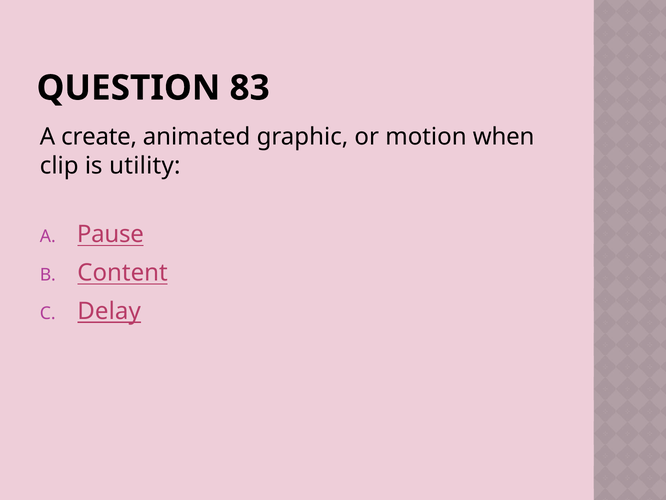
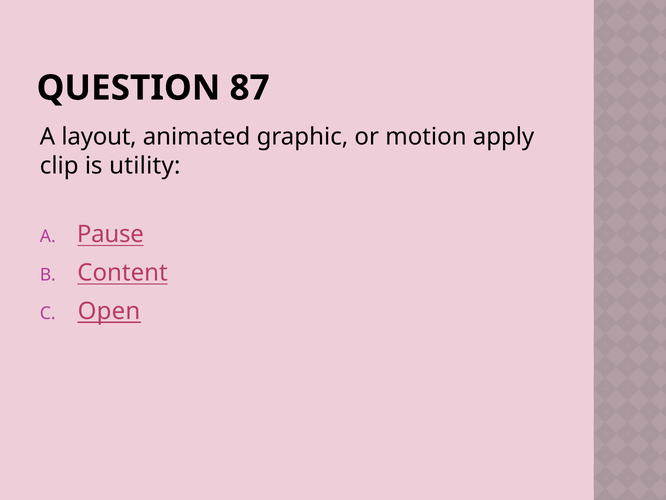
83: 83 -> 87 (250, 88)
create: create -> layout (99, 137)
when: when -> apply (504, 137)
Delay: Delay -> Open (109, 311)
